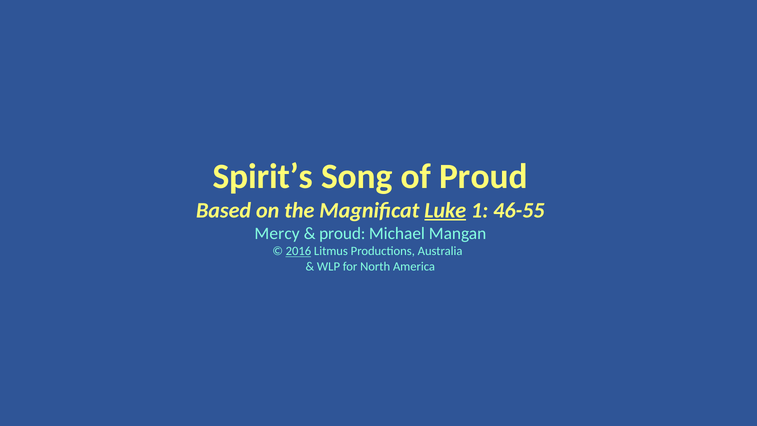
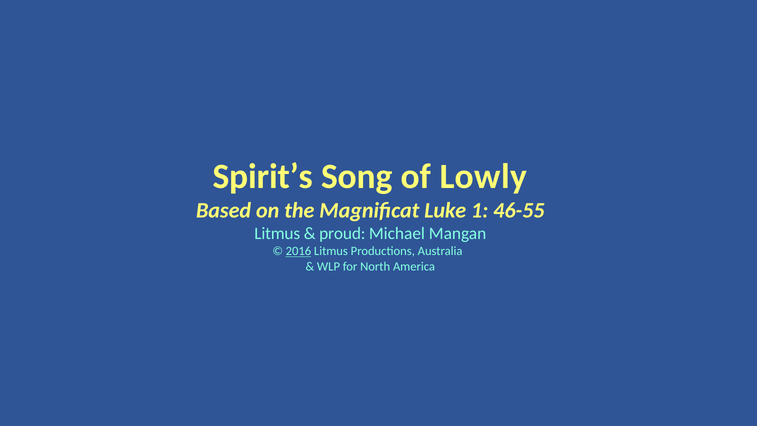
of Proud: Proud -> Lowly (483, 177)
Luke underline: present -> none (445, 210)
Mercy: Mercy -> Litmus (277, 234)
